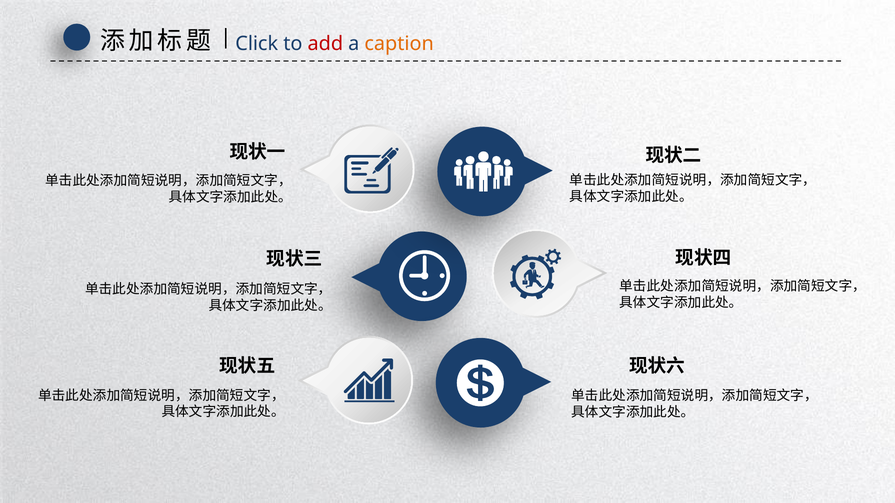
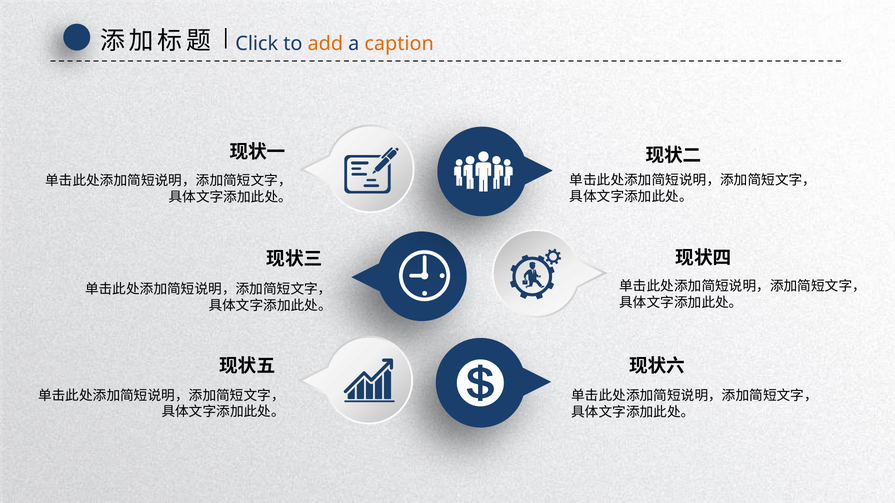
add colour: red -> orange (325, 44)
